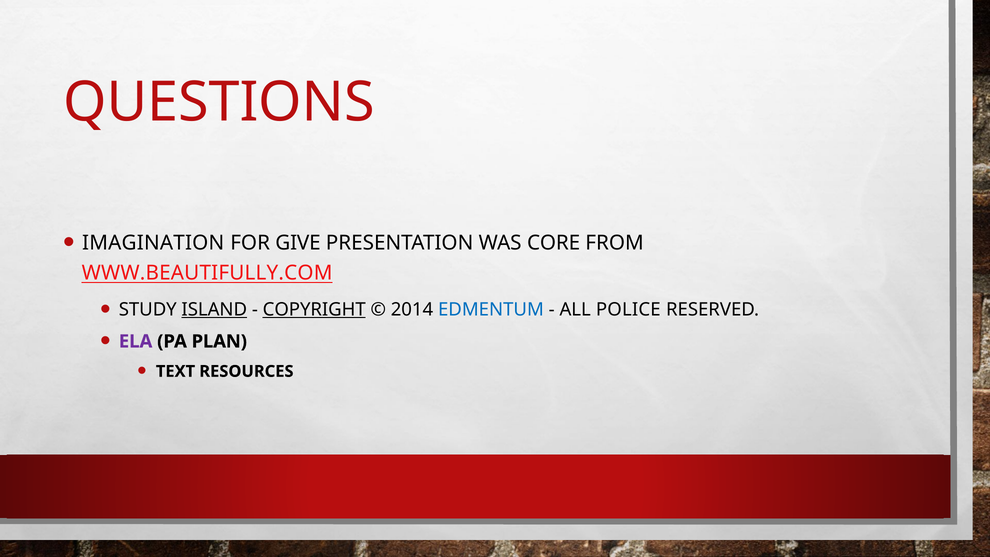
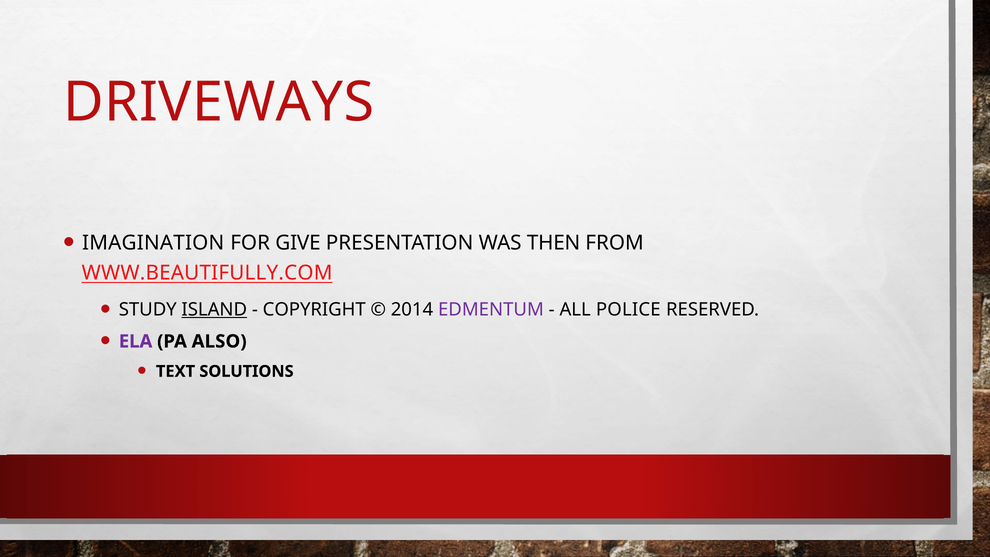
QUESTIONS: QUESTIONS -> DRIVEWAYS (219, 102)
CORE: CORE -> THEN (554, 243)
COPYRIGHT underline: present -> none (314, 309)
EDMENTUM colour: blue -> purple (491, 309)
PLAN: PLAN -> ALSO (219, 341)
RESOURCES: RESOURCES -> SOLUTIONS (246, 371)
